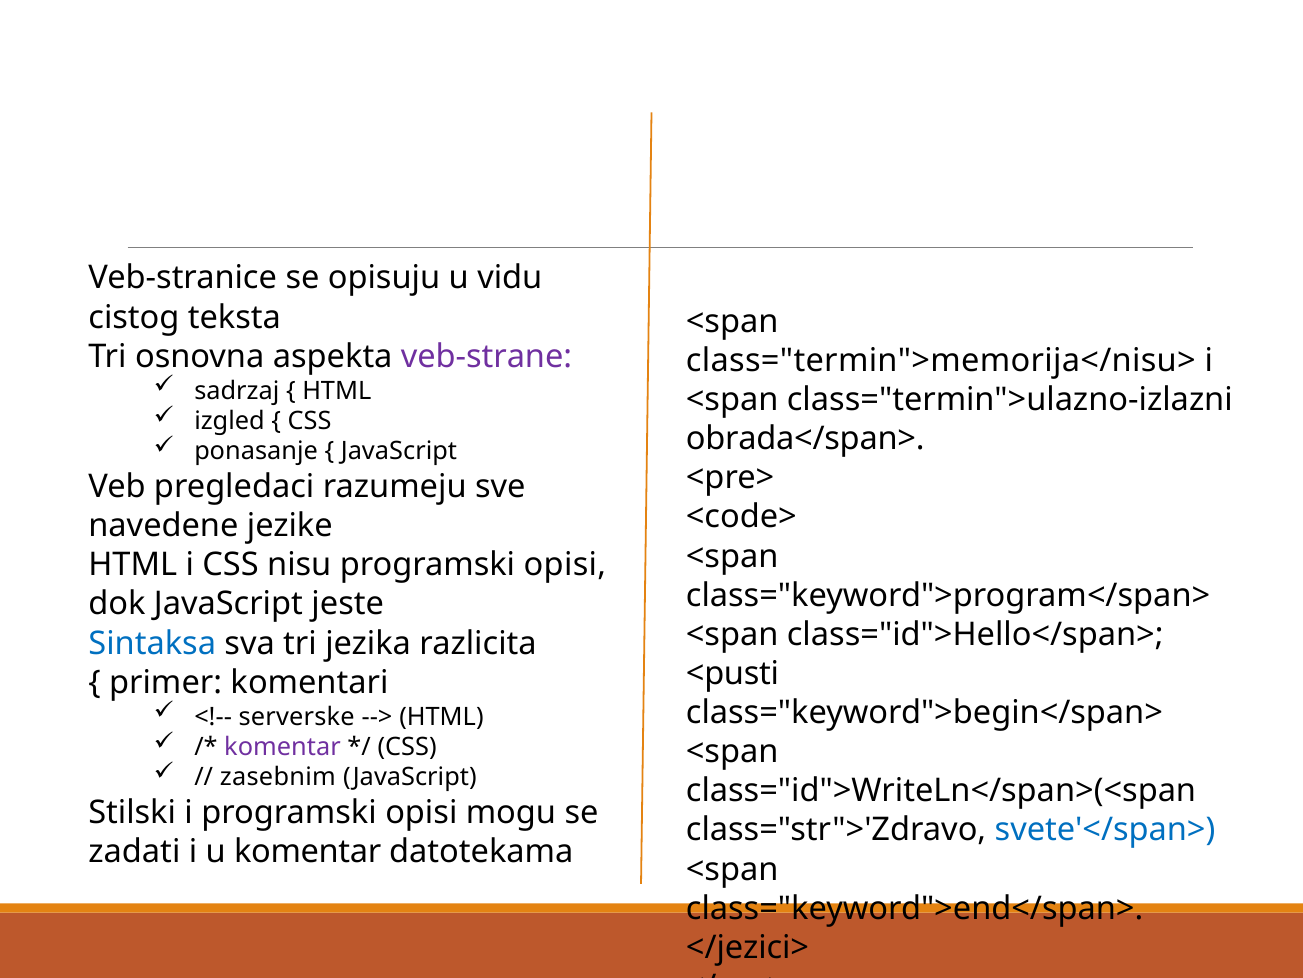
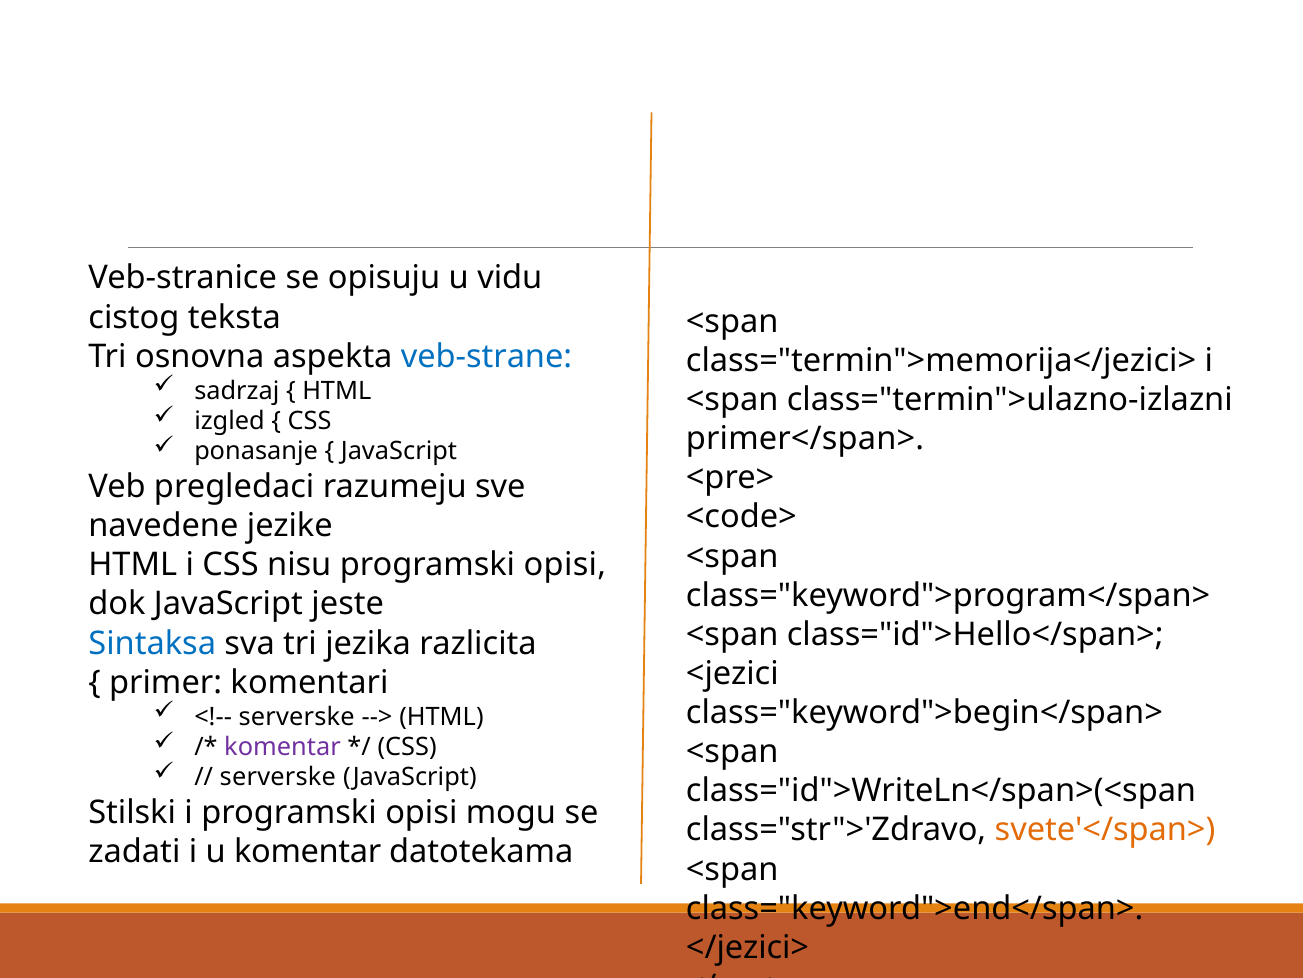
veb-strane colour: purple -> blue (487, 356)
class="termin">memorija</nisu>: class="termin">memorija</nisu> -> class="termin">memorija</jezici> (941, 360)
obrada</span>: obrada</span> -> primer</span> (805, 439)
<pusti: <pusti -> <jezici (732, 673)
zasebnim: zasebnim -> serverske (278, 777)
svete'</span> colour: blue -> orange (1105, 830)
